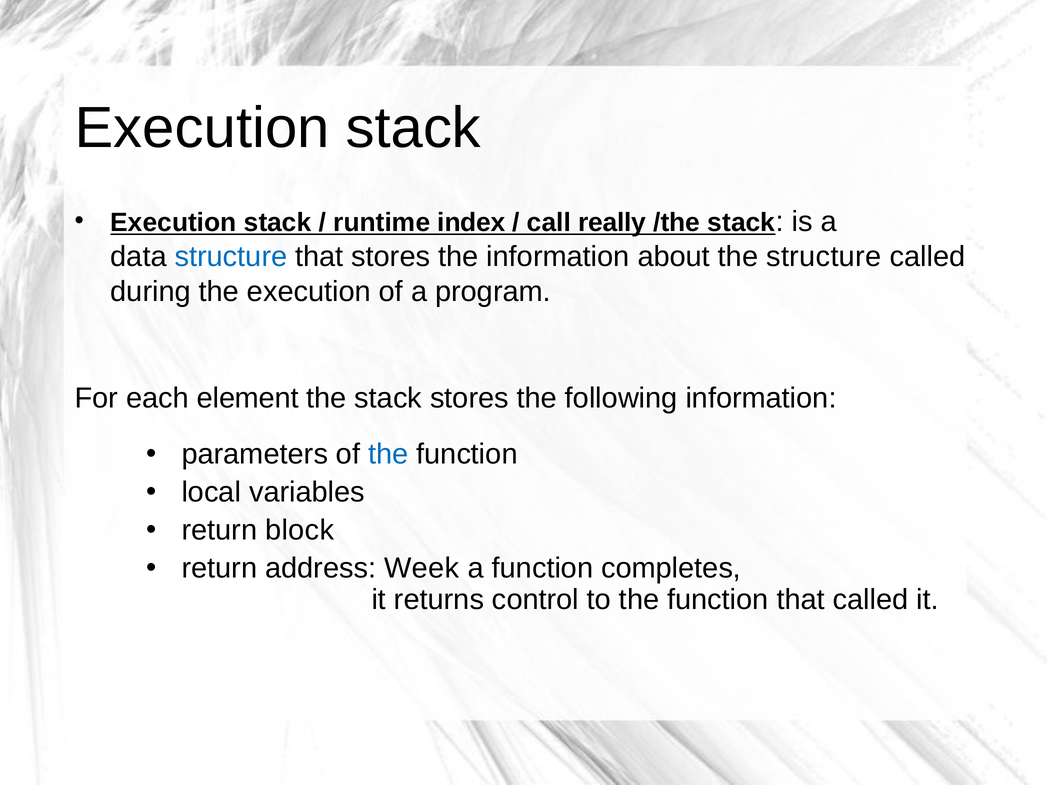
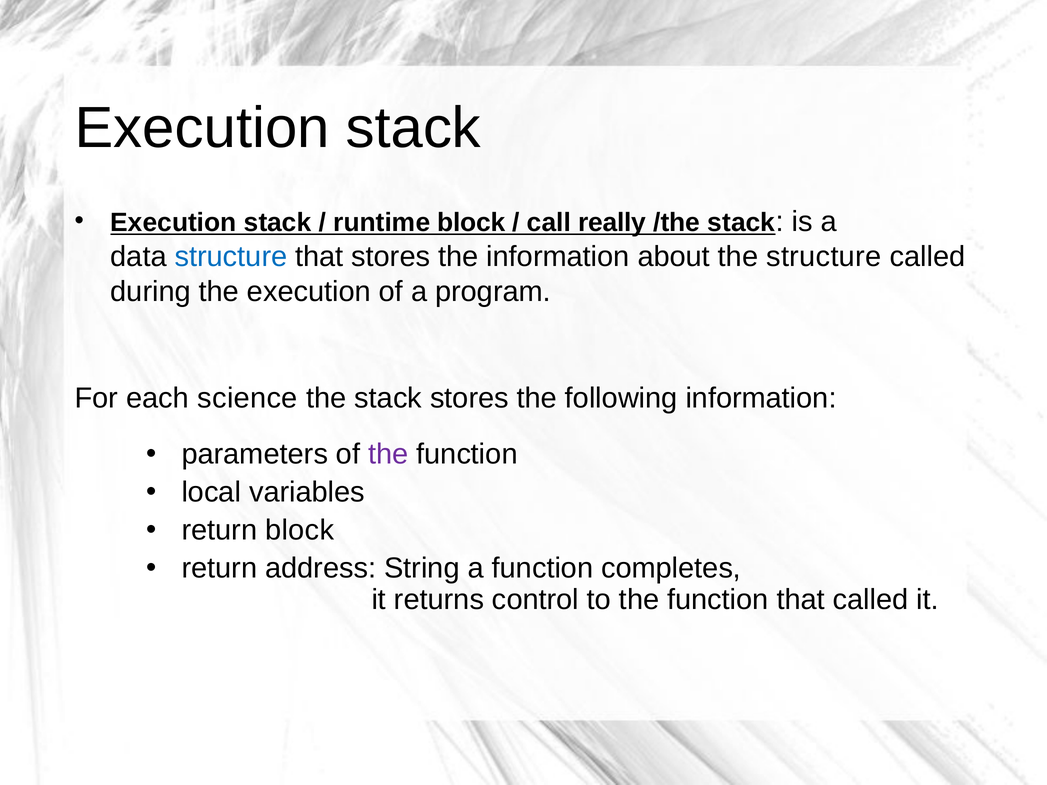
runtime index: index -> block (471, 223)
element: element -> science (247, 398)
the colour: blue -> purple (388, 455)
Week: Week -> String (422, 568)
